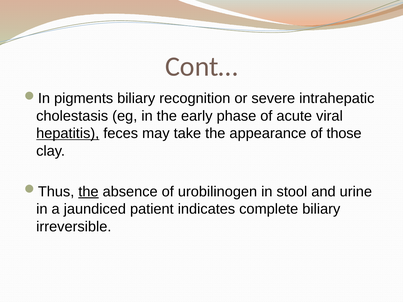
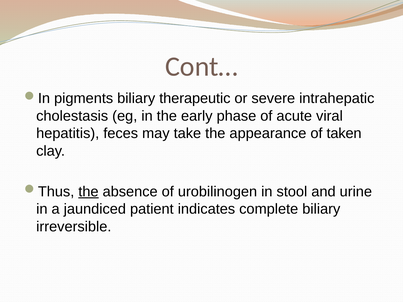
recognition: recognition -> therapeutic (195, 99)
hepatitis underline: present -> none (68, 134)
those: those -> taken (344, 134)
